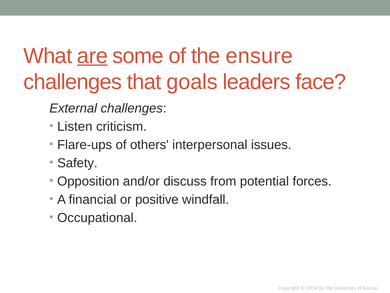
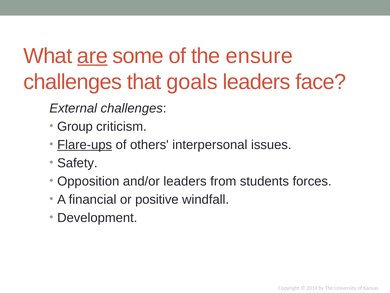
Listen: Listen -> Group (75, 126)
Flare-ups underline: none -> present (85, 145)
and/or discuss: discuss -> leaders (185, 181)
potential: potential -> students (264, 181)
Occupational: Occupational -> Development (97, 217)
